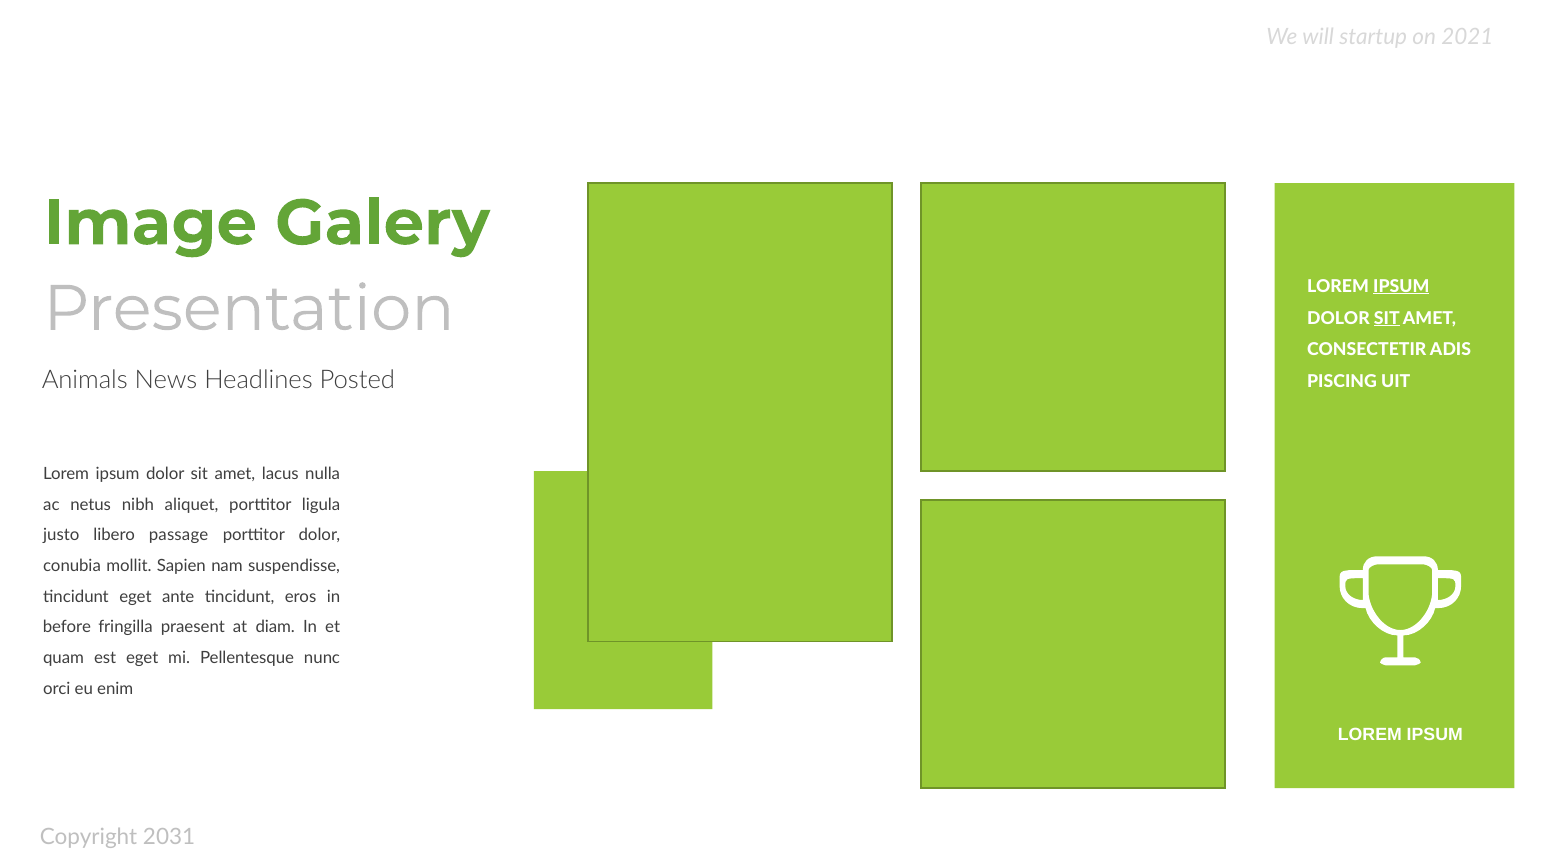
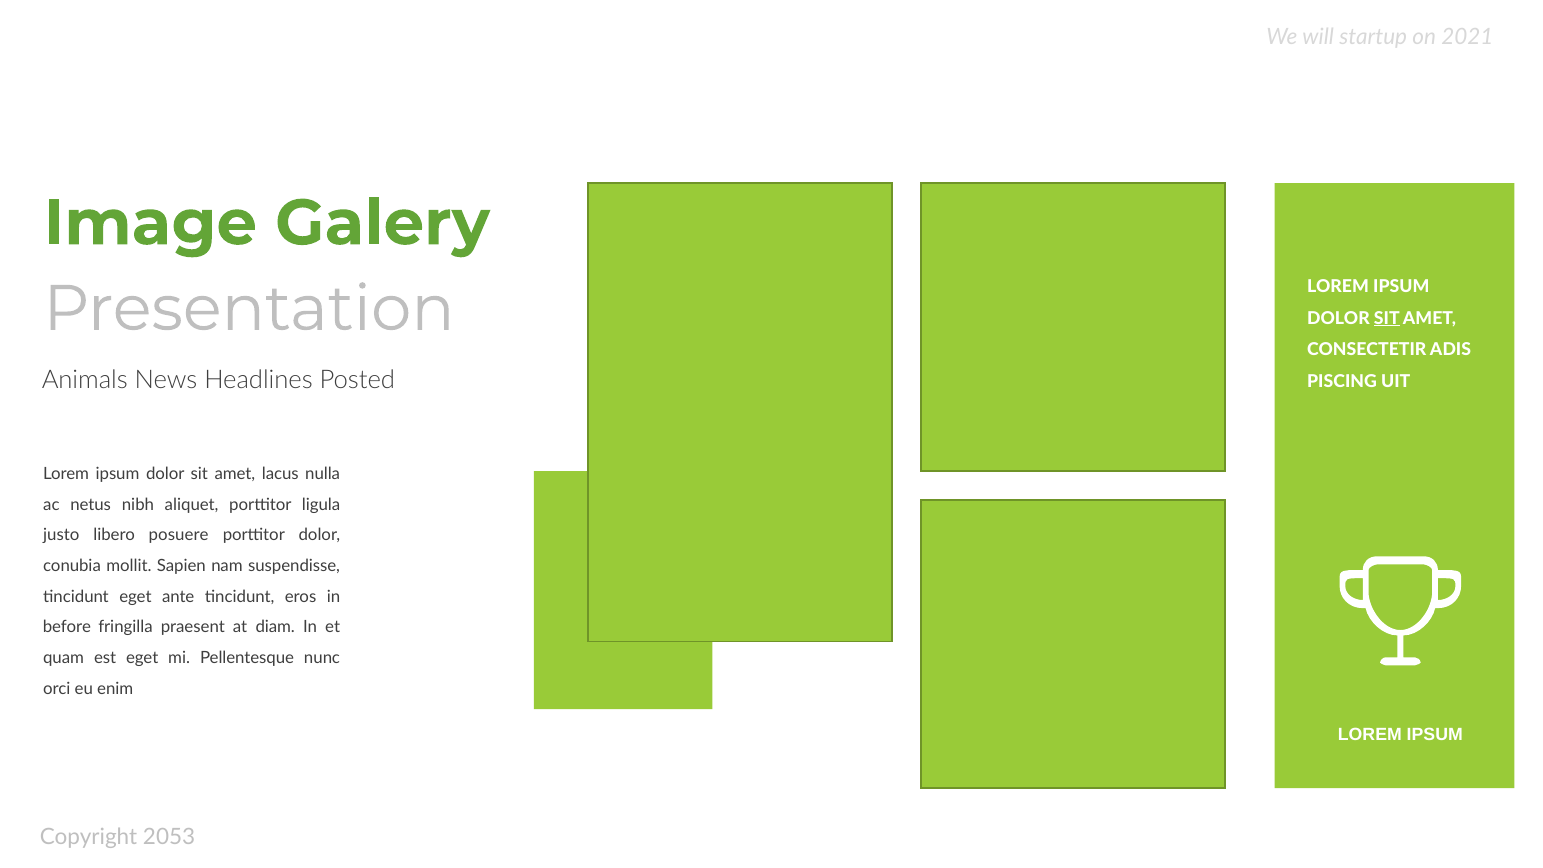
IPSUM underline: present -> none (1401, 286)
passage: passage -> posuere (179, 535)
2031: 2031 -> 2053 (169, 837)
